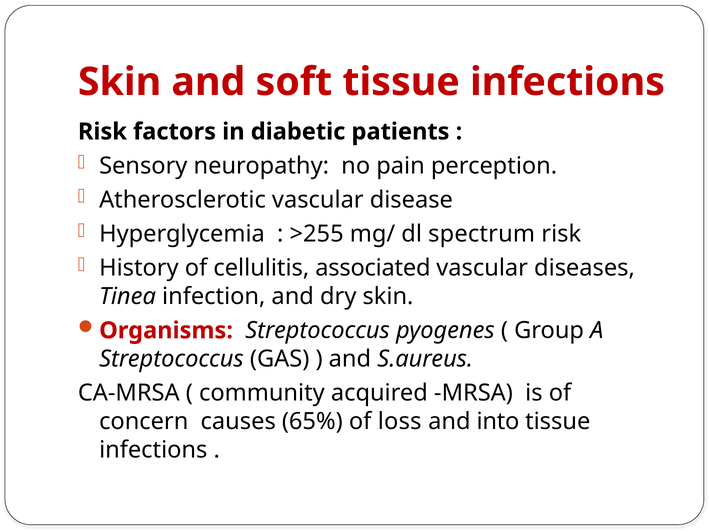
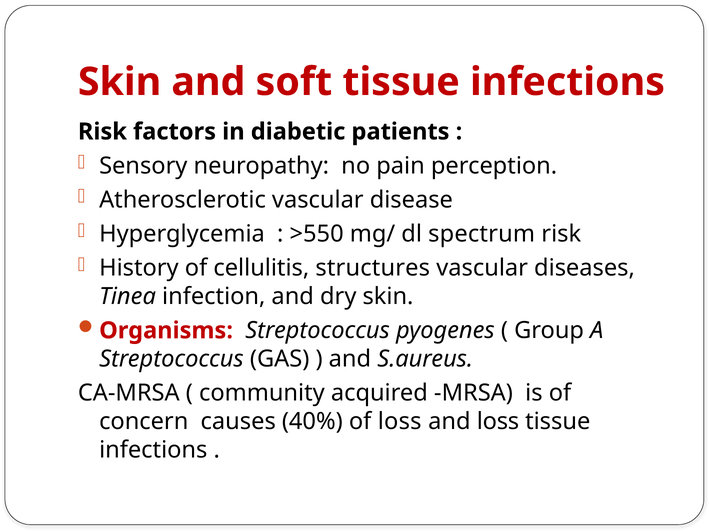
>255: >255 -> >550 (317, 234)
associated: associated -> structures (373, 268)
65%: 65% -> 40% (312, 421)
and into: into -> loss (498, 421)
